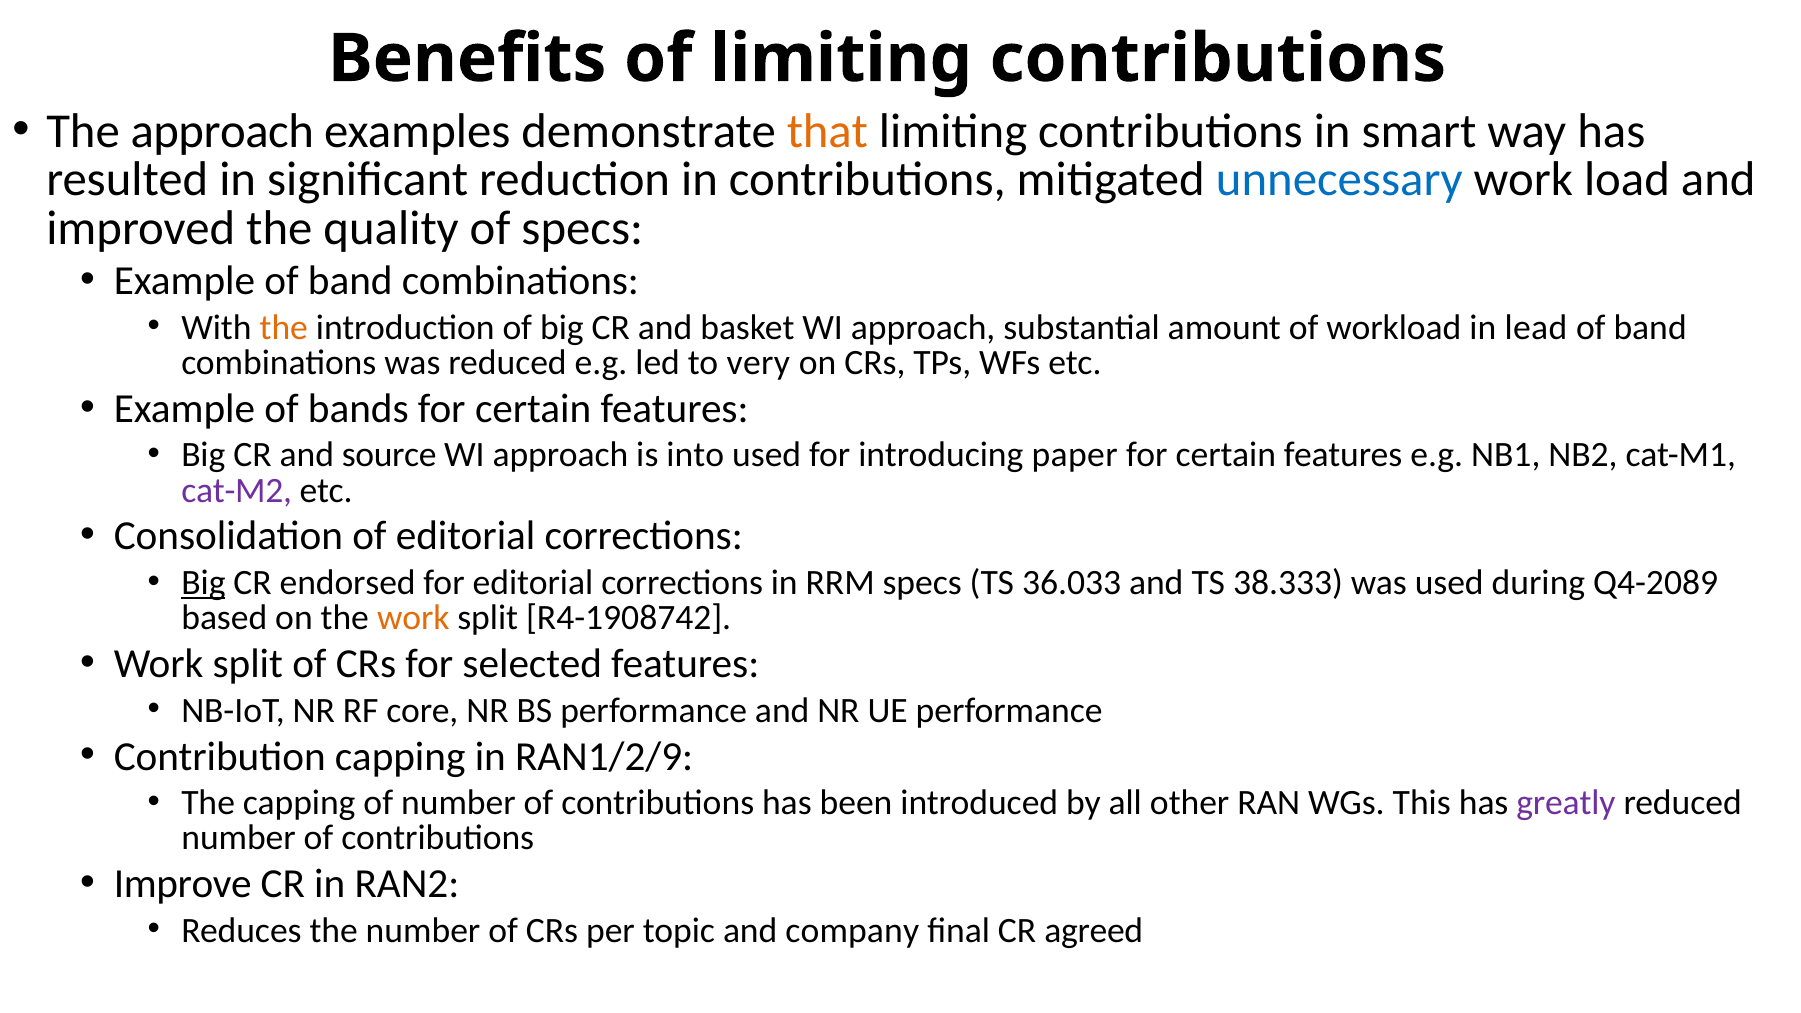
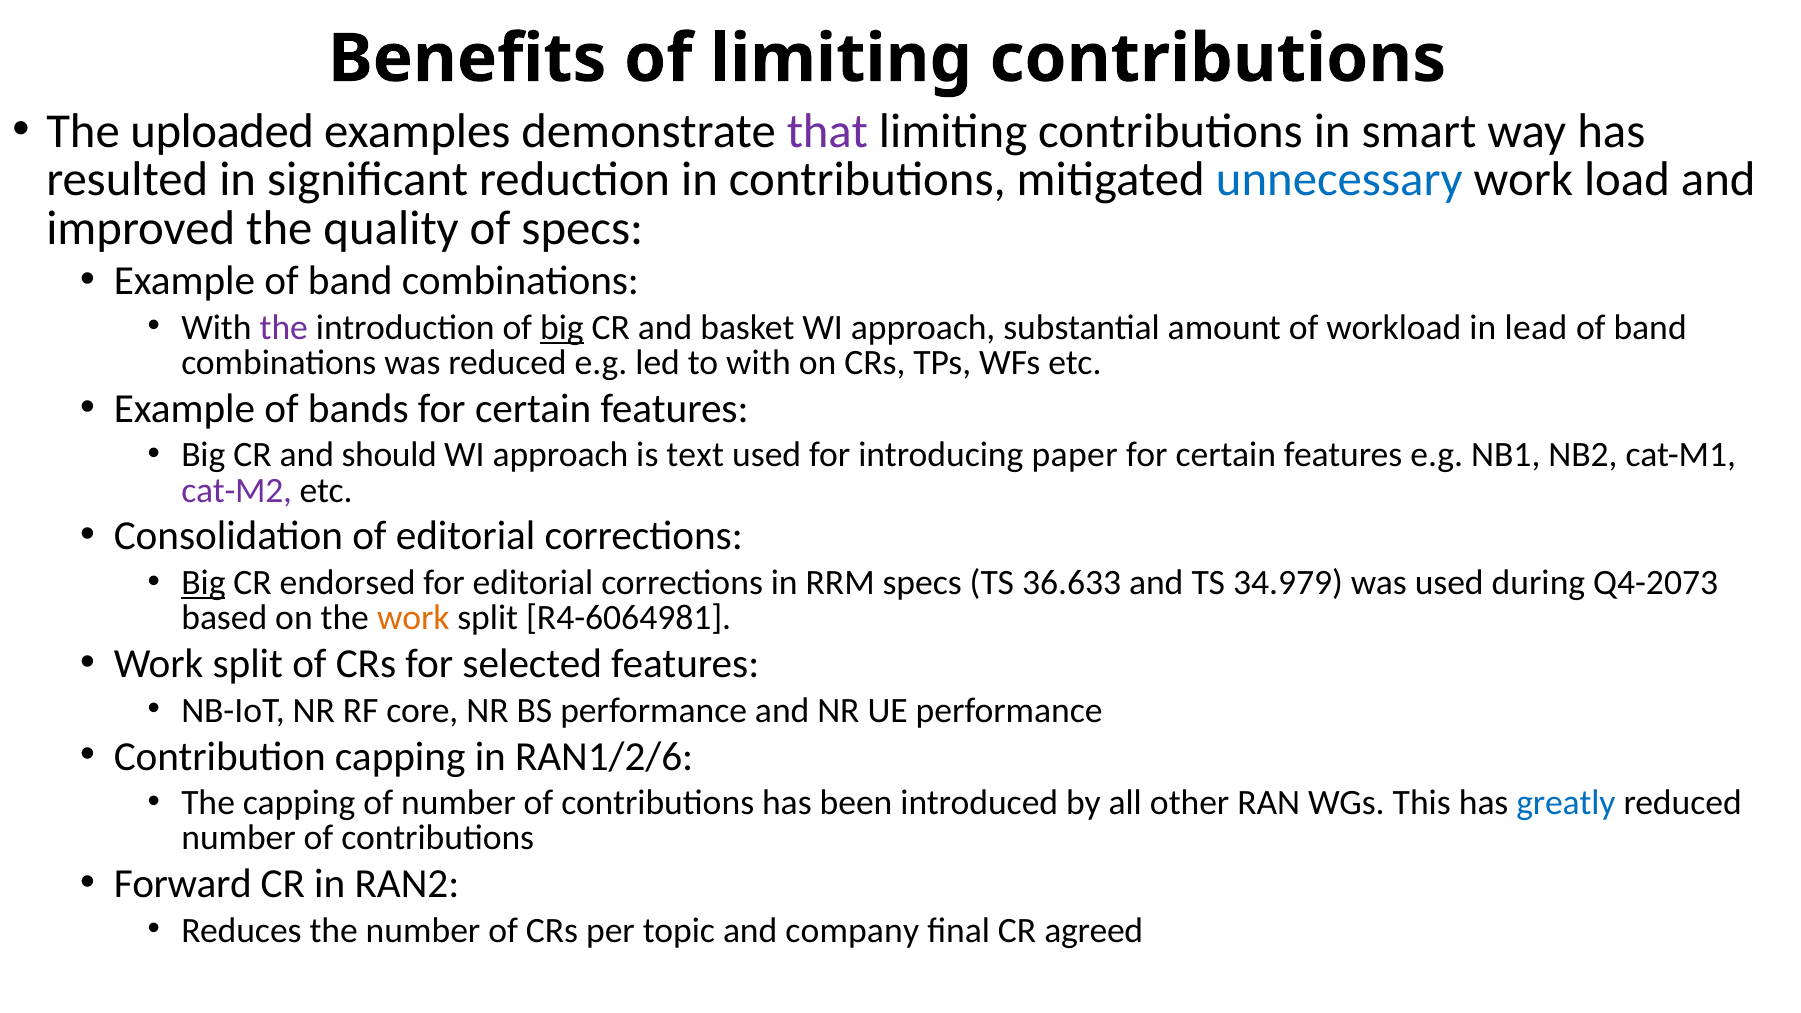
The approach: approach -> uploaded (222, 131)
that colour: orange -> purple (827, 131)
the colour: orange -> purple (284, 328)
big underline: none -> present (562, 328)
to very: very -> with (758, 363)
source: source -> should (389, 455)
into: into -> text (695, 455)
36.033: 36.033 -> 36.633 (1072, 583)
38.333: 38.333 -> 34.979 (1288, 583)
Q4-2089: Q4-2089 -> Q4-2073 (1656, 583)
R4-1908742: R4-1908742 -> R4-6064981 (629, 618)
RAN1/2/9: RAN1/2/9 -> RAN1/2/6 (604, 757)
greatly colour: purple -> blue (1566, 803)
Improve: Improve -> Forward (183, 884)
